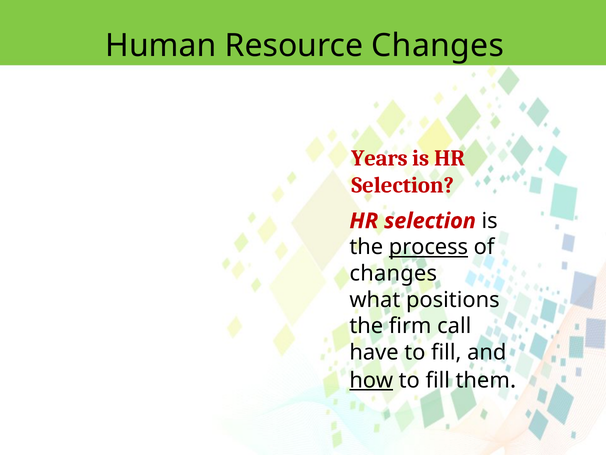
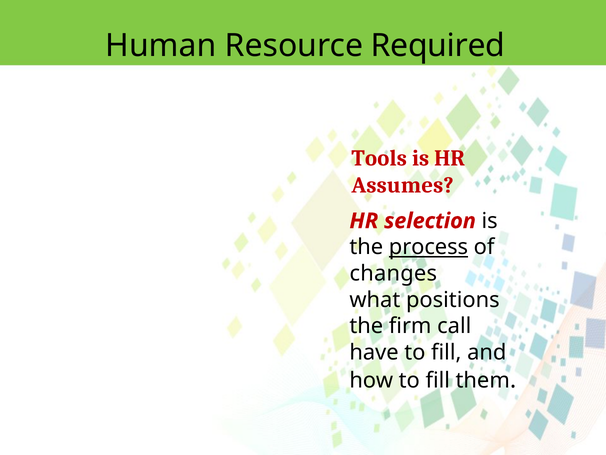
Resource Changes: Changes -> Required (438, 46)
Years: Years -> Tools (379, 158)
Selection: Selection -> Assumes (403, 185)
how underline: present -> none (371, 380)
